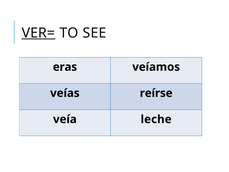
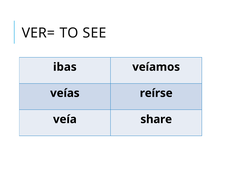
VER= underline: present -> none (38, 33)
eras: eras -> ibas (65, 67)
leche: leche -> share (156, 119)
